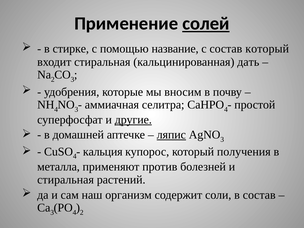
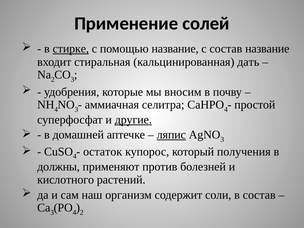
солей underline: present -> none (206, 24)
стирке underline: none -> present (71, 49)
состав который: который -> название (267, 49)
кальция: кальция -> остаток (103, 152)
металла: металла -> должны (59, 167)
стиральная: стиральная -> кислотного (66, 180)
